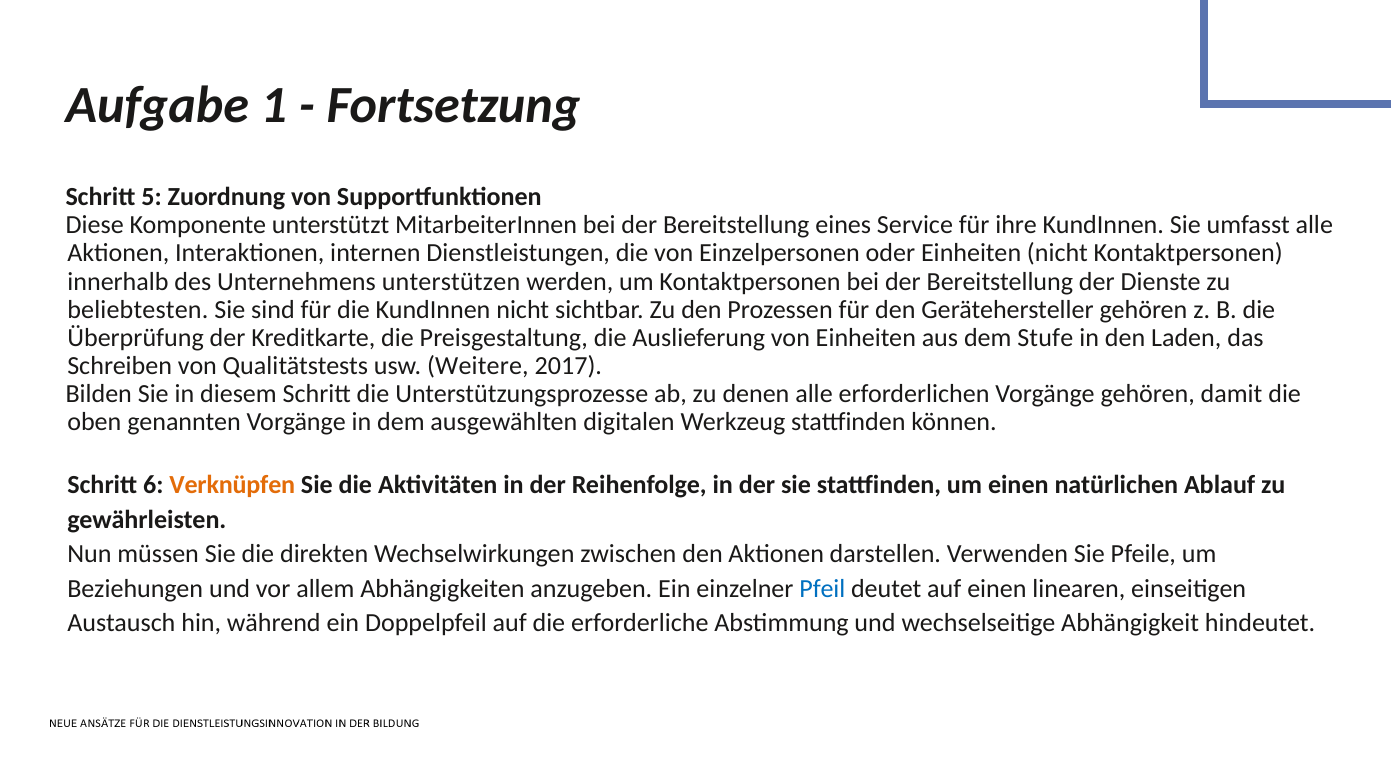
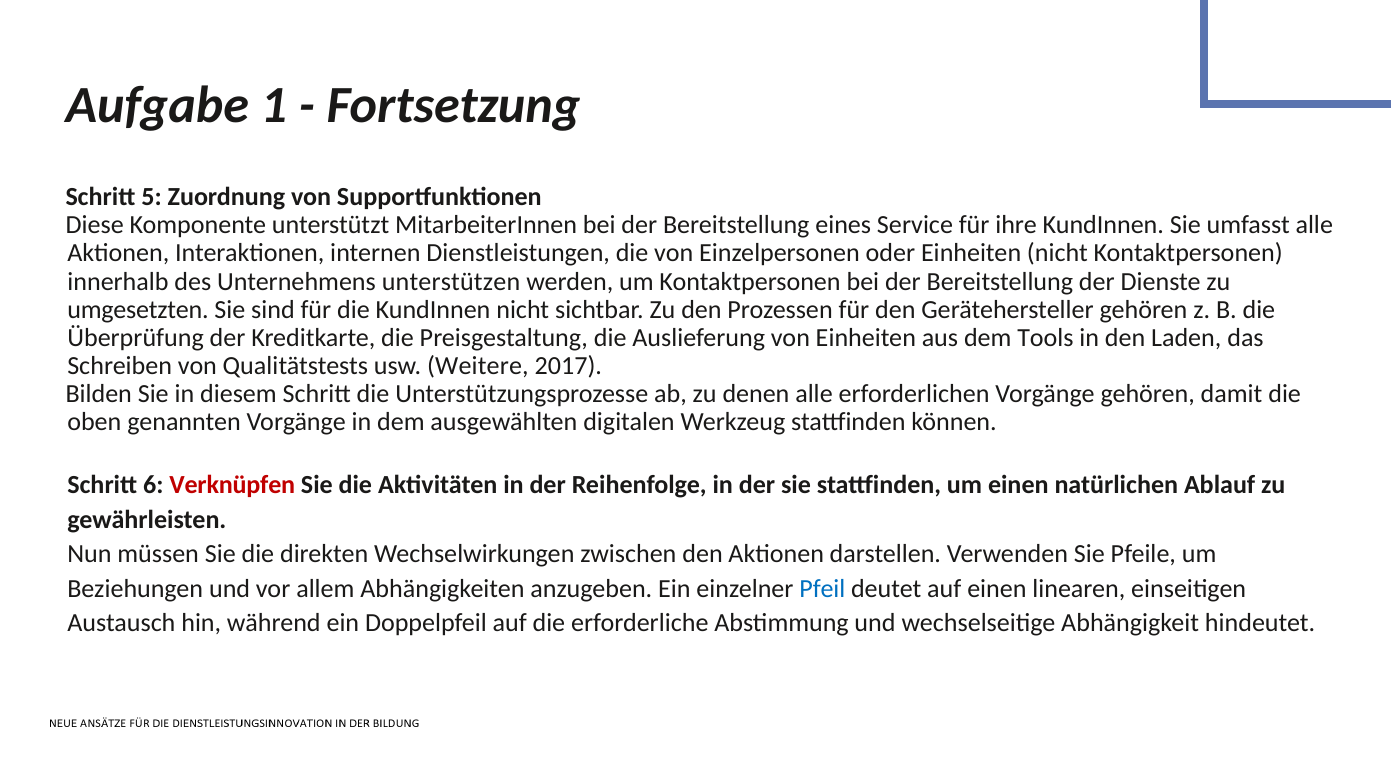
beliebtesten: beliebtesten -> umgesetzten (138, 310)
Stufe: Stufe -> Tools (1045, 338)
Verknüpfen colour: orange -> red (232, 485)
